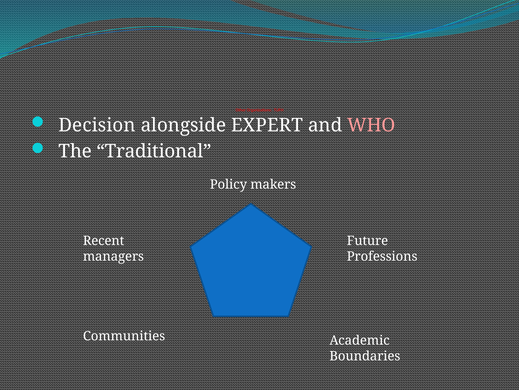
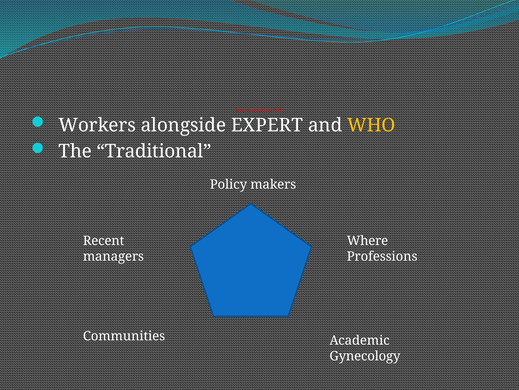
Decision: Decision -> Workers (97, 125)
WHO colour: pink -> yellow (371, 125)
Future: Future -> Where (367, 240)
Boundaries: Boundaries -> Gynecology (365, 356)
